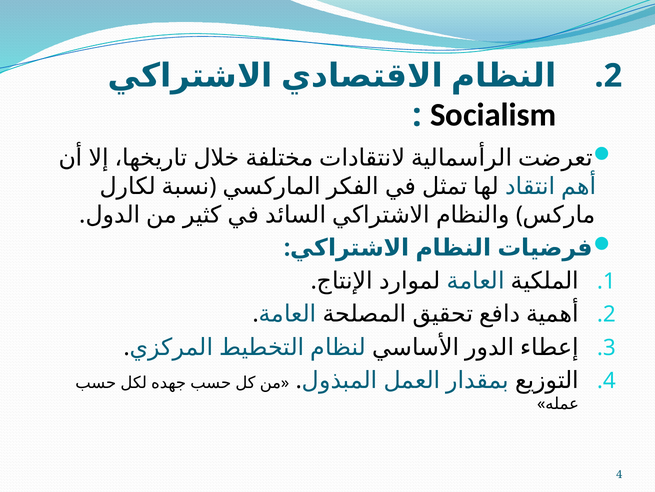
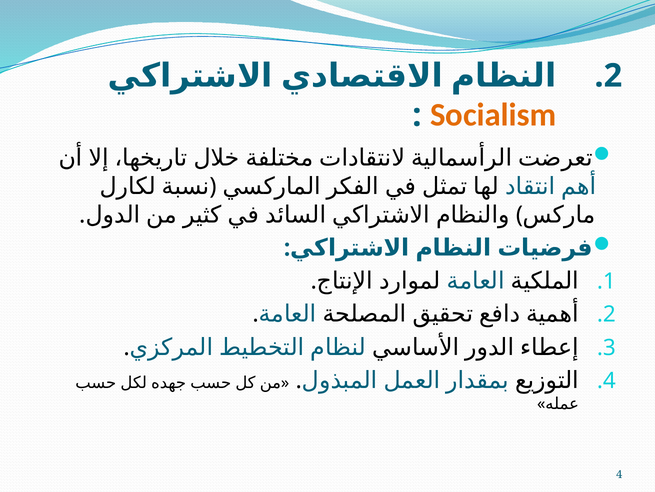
Socialism colour: black -> orange (493, 115)
